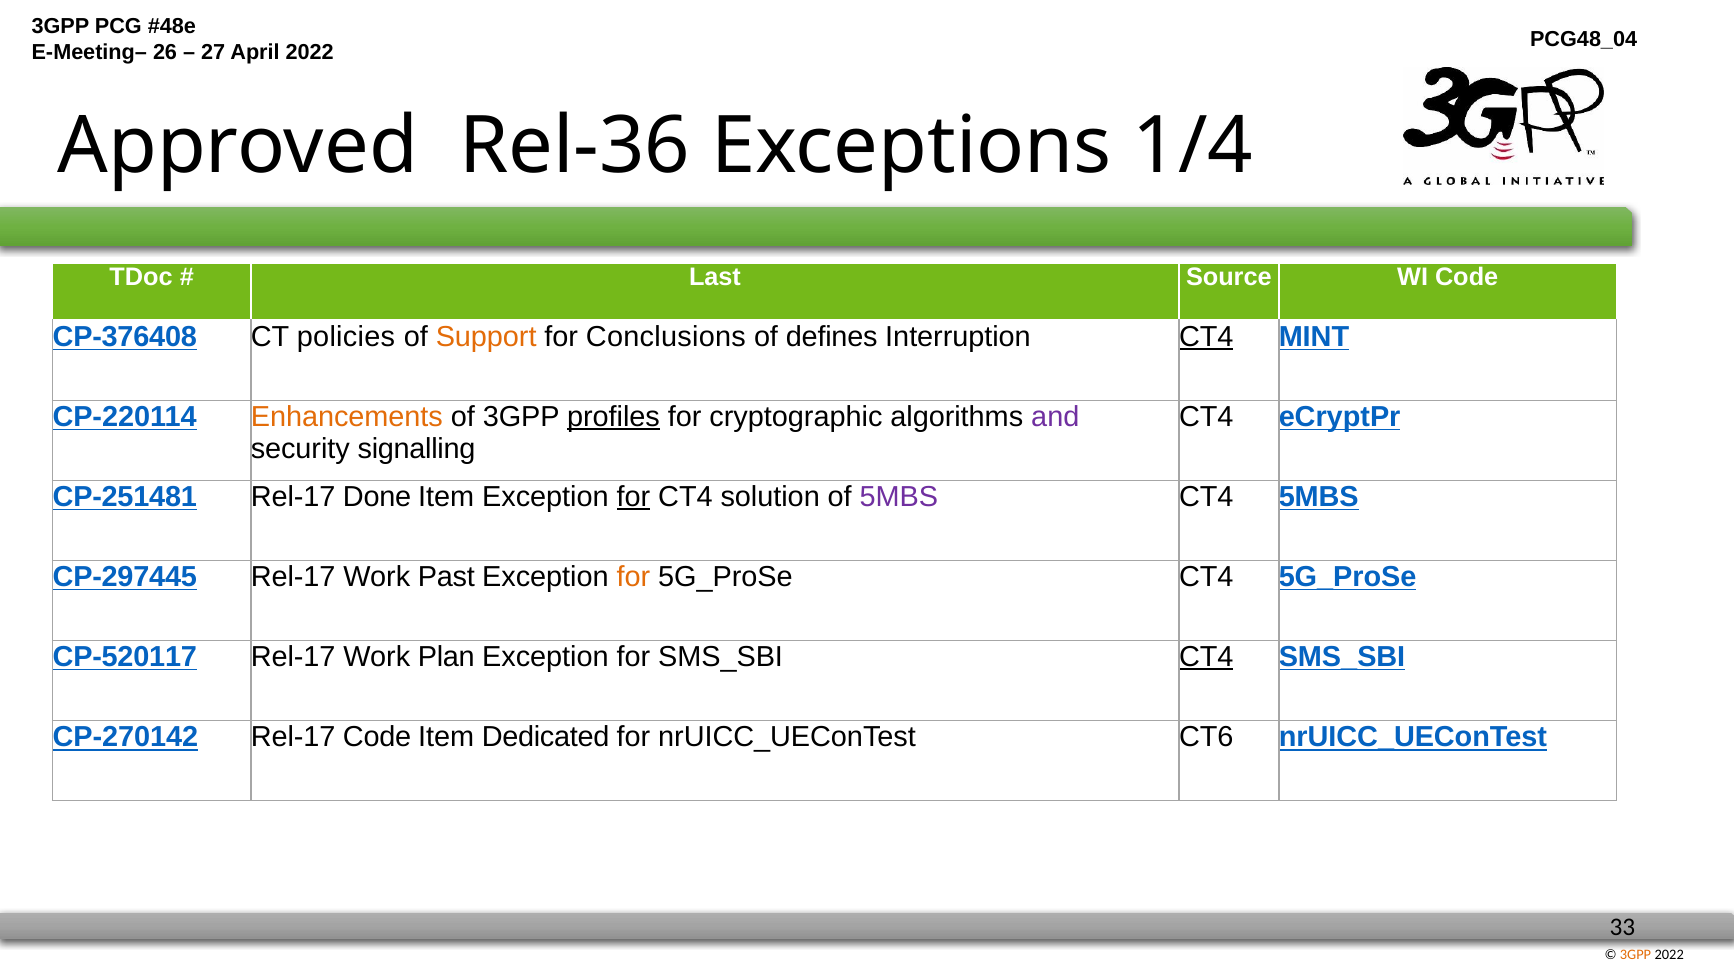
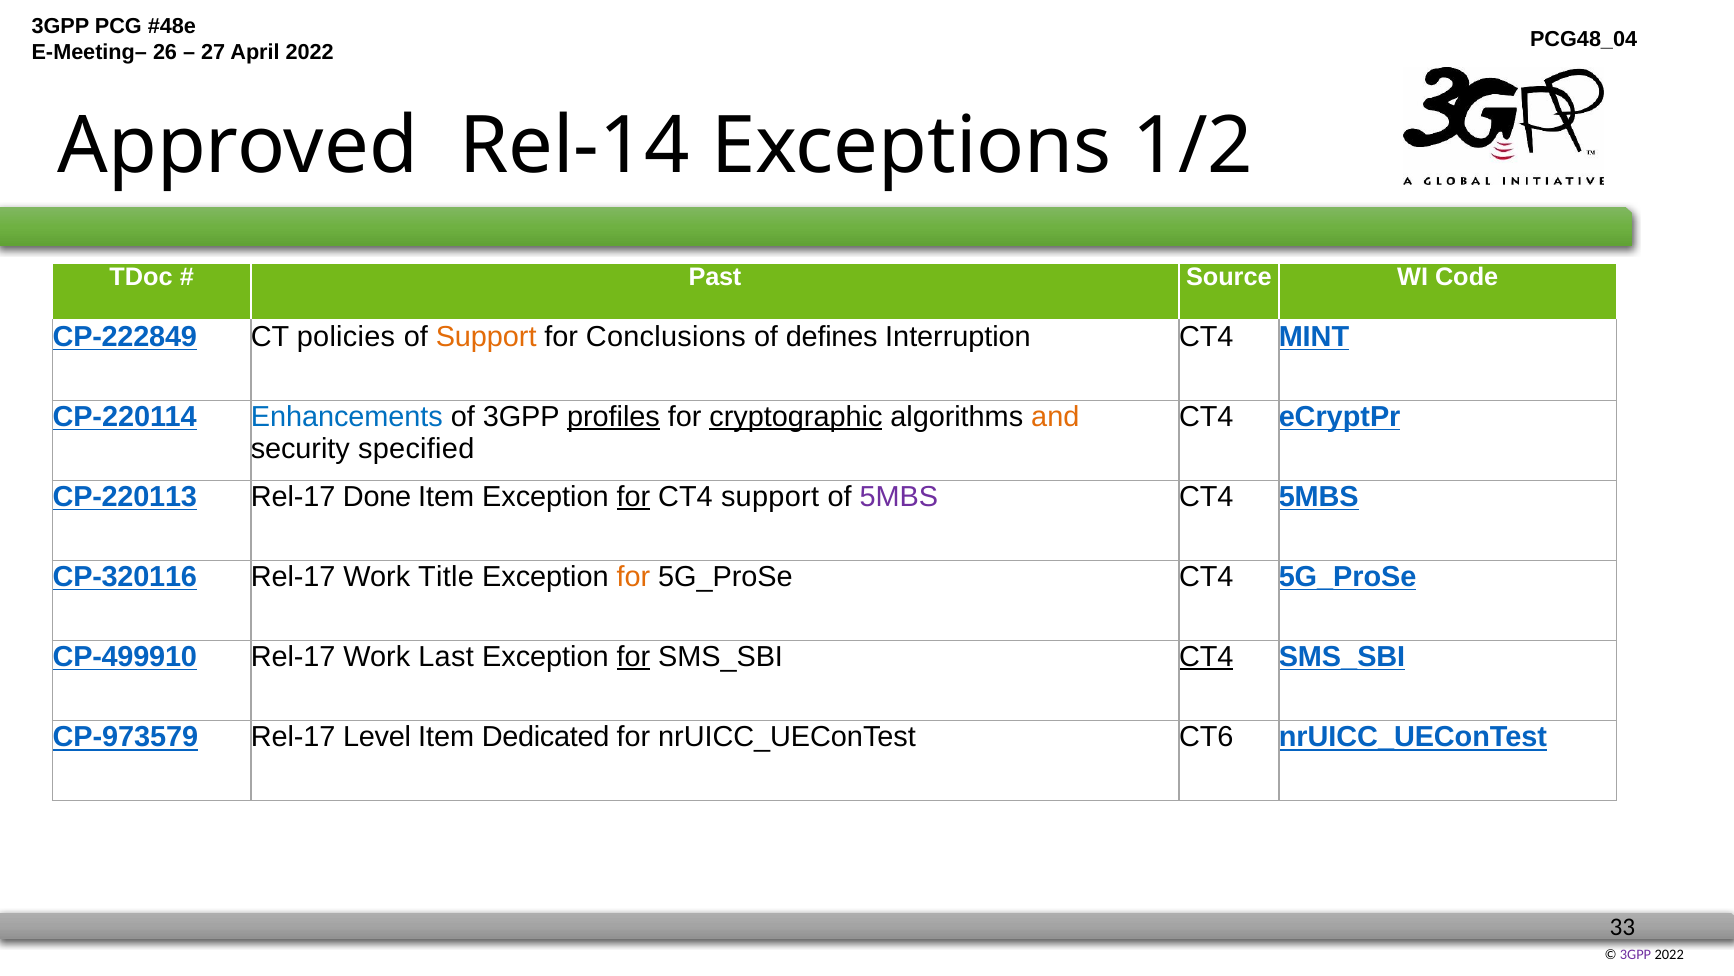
Rel-36: Rel-36 -> Rel-14 (575, 146)
1/4: 1/4 -> 1/2 (1193, 146)
Last: Last -> Past (715, 277)
CP-376408: CP-376408 -> CP-222849 (125, 337)
CT4 underline: present -> none (1206, 337)
Enhancements colour: orange -> blue (347, 417)
cryptographic underline: none -> present (796, 417)
and colour: purple -> orange (1055, 417)
signalling: signalling -> specified (416, 449)
CP-251481: CP-251481 -> CP-220113 (125, 496)
CT4 solution: solution -> support (770, 496)
CP-297445: CP-297445 -> CP-320116 (125, 576)
Past: Past -> Title (446, 576)
CP-520117: CP-520117 -> CP-499910 (125, 656)
Plan: Plan -> Last (446, 656)
for underline: none -> present (633, 656)
CP-270142: CP-270142 -> CP-973579 (125, 736)
Rel-17 Code: Code -> Level (377, 736)
3GPP colour: orange -> purple (1636, 954)
